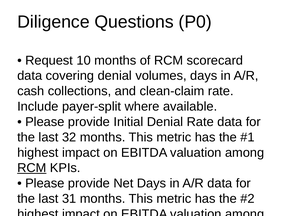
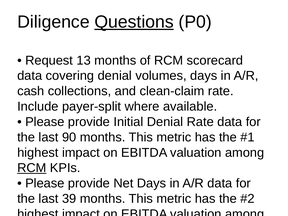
Questions underline: none -> present (134, 22)
10: 10 -> 13 (84, 60)
32: 32 -> 90 (69, 137)
31: 31 -> 39 (69, 199)
